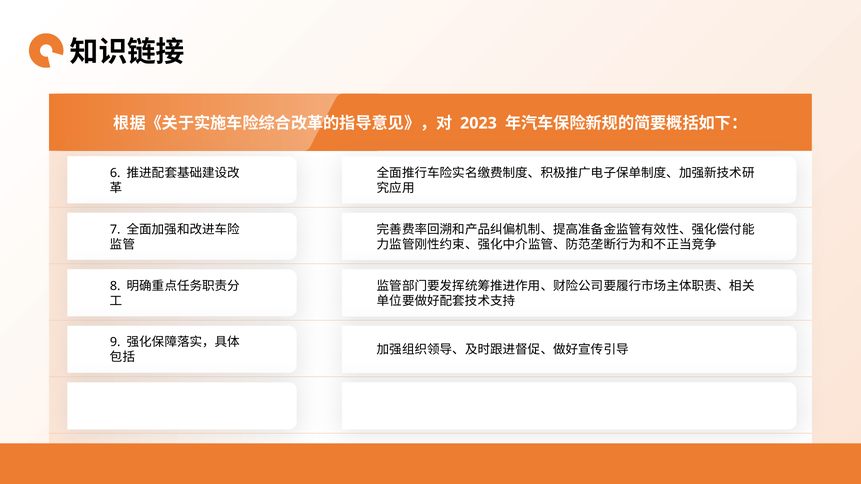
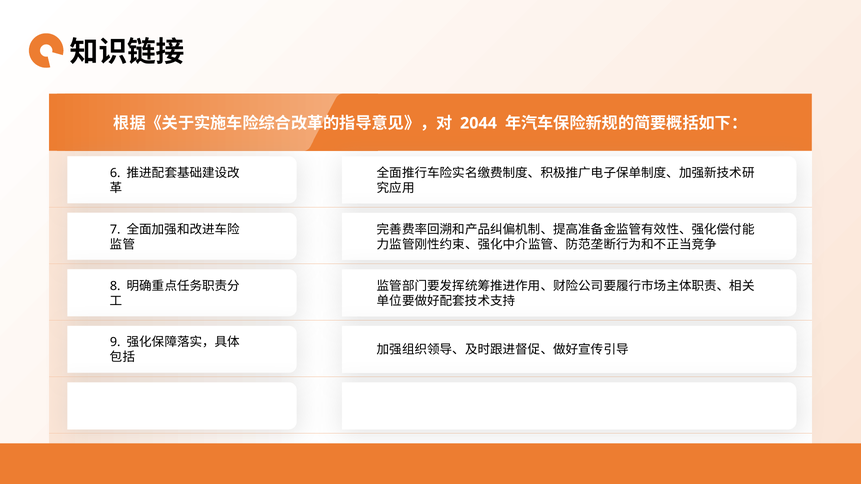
2023: 2023 -> 2044 (478, 123)
